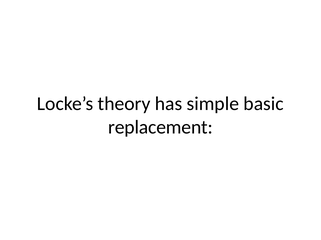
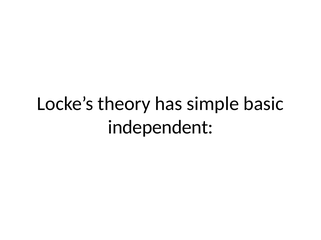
replacement: replacement -> independent (161, 128)
